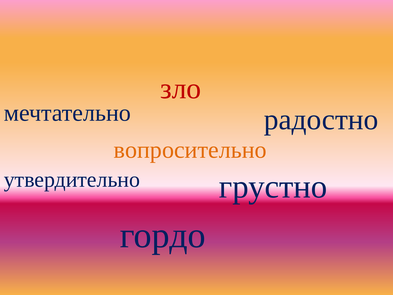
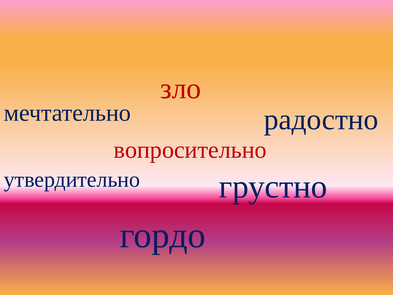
вопросительно colour: orange -> red (190, 150)
